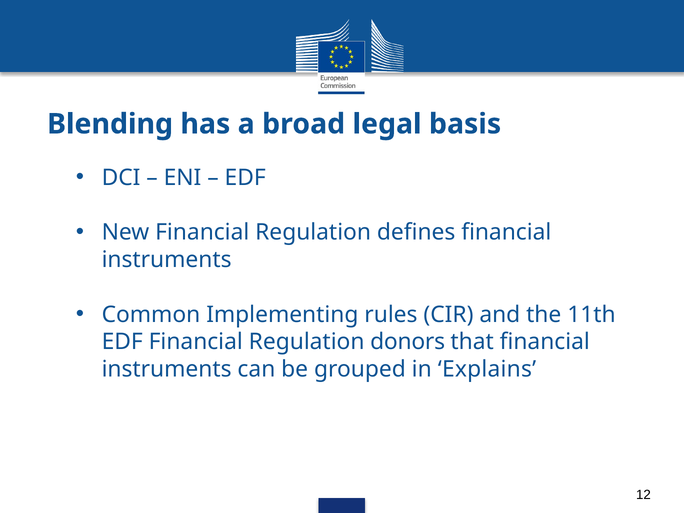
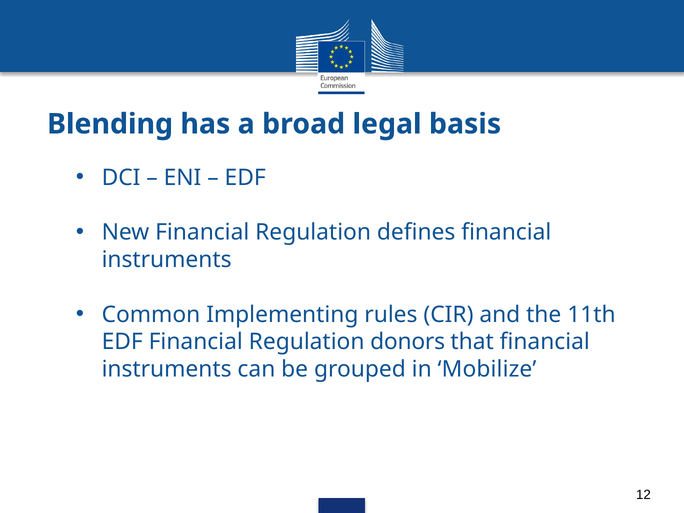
Explains: Explains -> Mobilize (487, 369)
